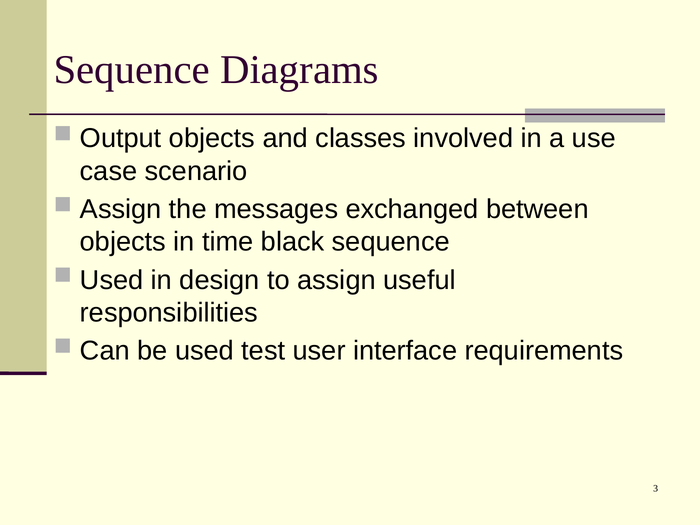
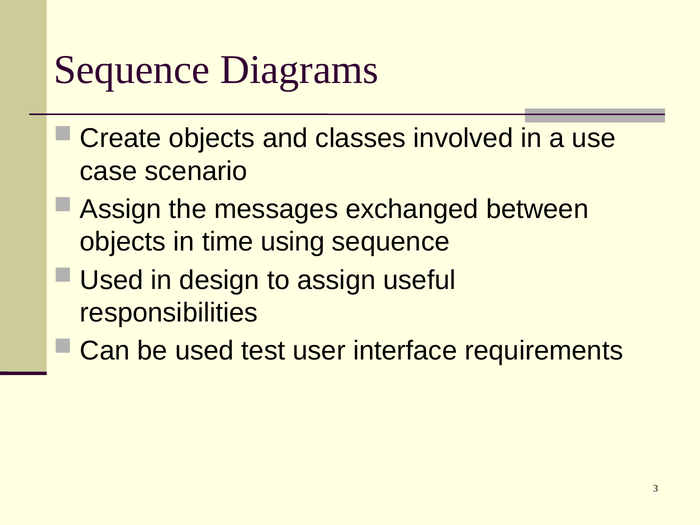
Output: Output -> Create (121, 138)
black: black -> using (293, 242)
